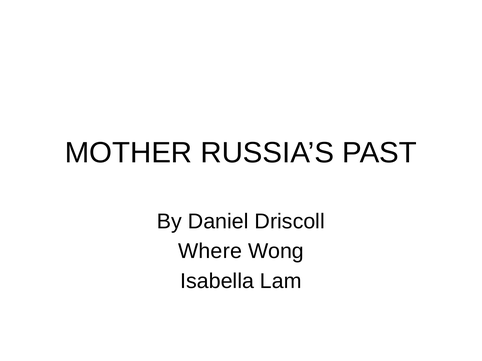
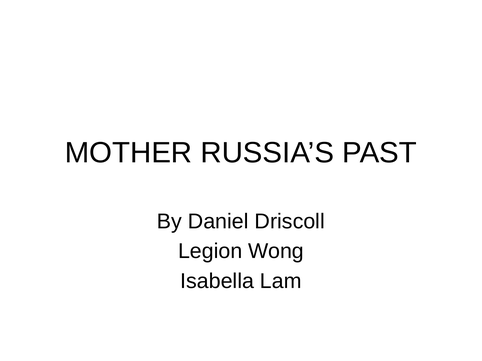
Where: Where -> Legion (210, 252)
